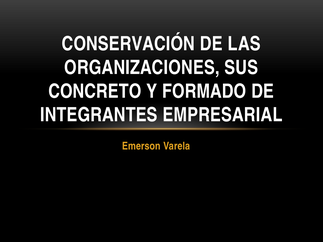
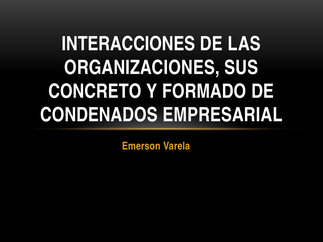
CONSERVACIÓN: CONSERVACIÓN -> INTERACCIONES (128, 44)
INTEGRANTES: INTEGRANTES -> CONDENADOS (99, 115)
